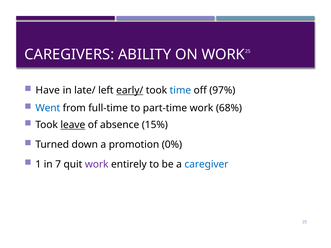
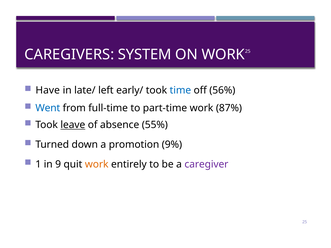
ABILITY: ABILITY -> SYSTEM (145, 55)
early/ underline: present -> none (130, 90)
97%: 97% -> 56% (222, 90)
68%: 68% -> 87% (229, 108)
15%: 15% -> 55% (155, 125)
0%: 0% -> 9% (172, 145)
7: 7 -> 9 (58, 164)
work colour: purple -> orange (97, 164)
caregiver colour: blue -> purple (206, 164)
